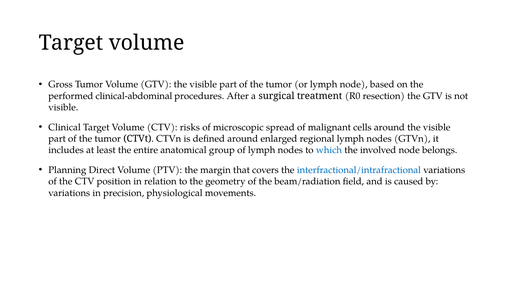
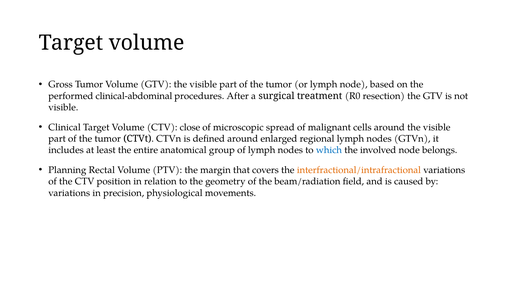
risks: risks -> close (190, 127)
Direct: Direct -> Rectal (102, 170)
interfractional/intrafractional colour: blue -> orange (359, 170)
